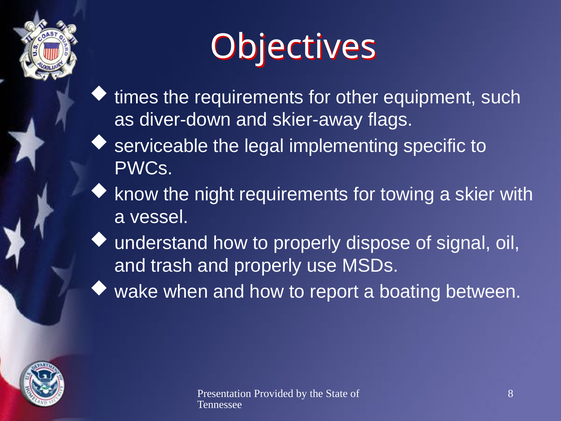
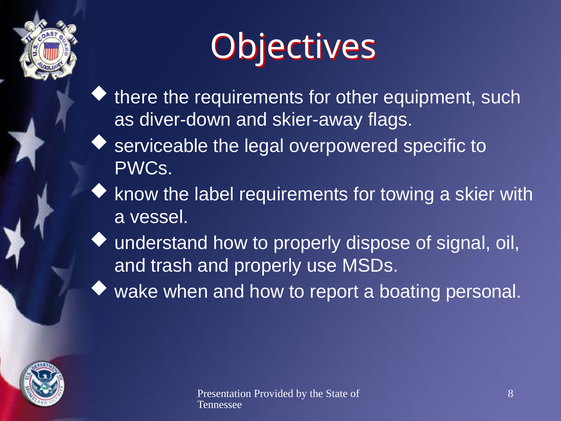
times: times -> there (136, 97)
implementing: implementing -> overpowered (344, 146)
night: night -> label (214, 194)
between: between -> personal (483, 292)
